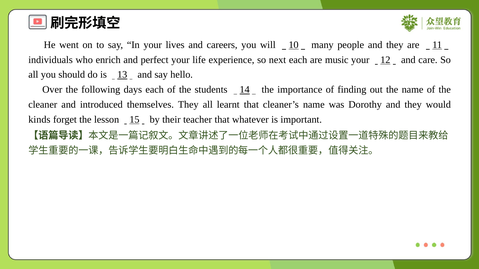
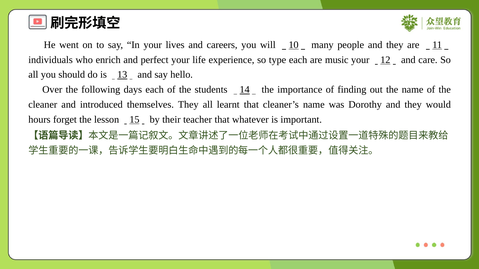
next: next -> type (277, 60)
kinds: kinds -> hours (39, 120)
